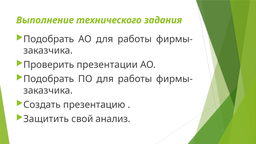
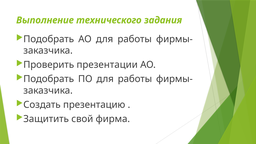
анализ: анализ -> фирма (113, 119)
